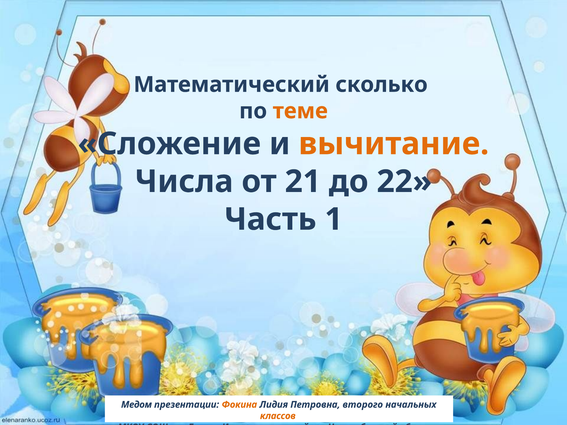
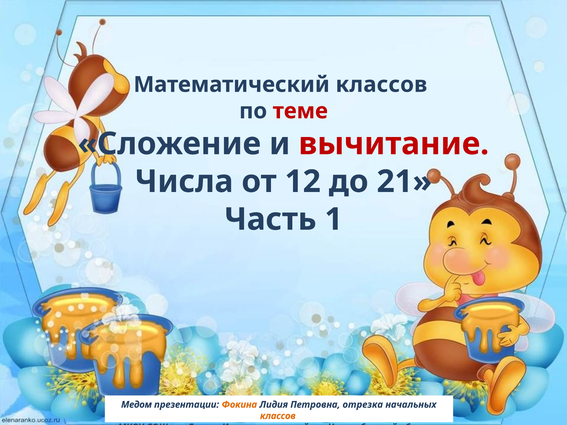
Математический сколько: сколько -> классов (381, 85)
теме colour: orange -> red (300, 111)
вычитание colour: orange -> red (394, 144)
21: 21 -> 12 (303, 182)
22: 22 -> 21 (404, 182)
второго: второго -> отрезка (363, 405)
